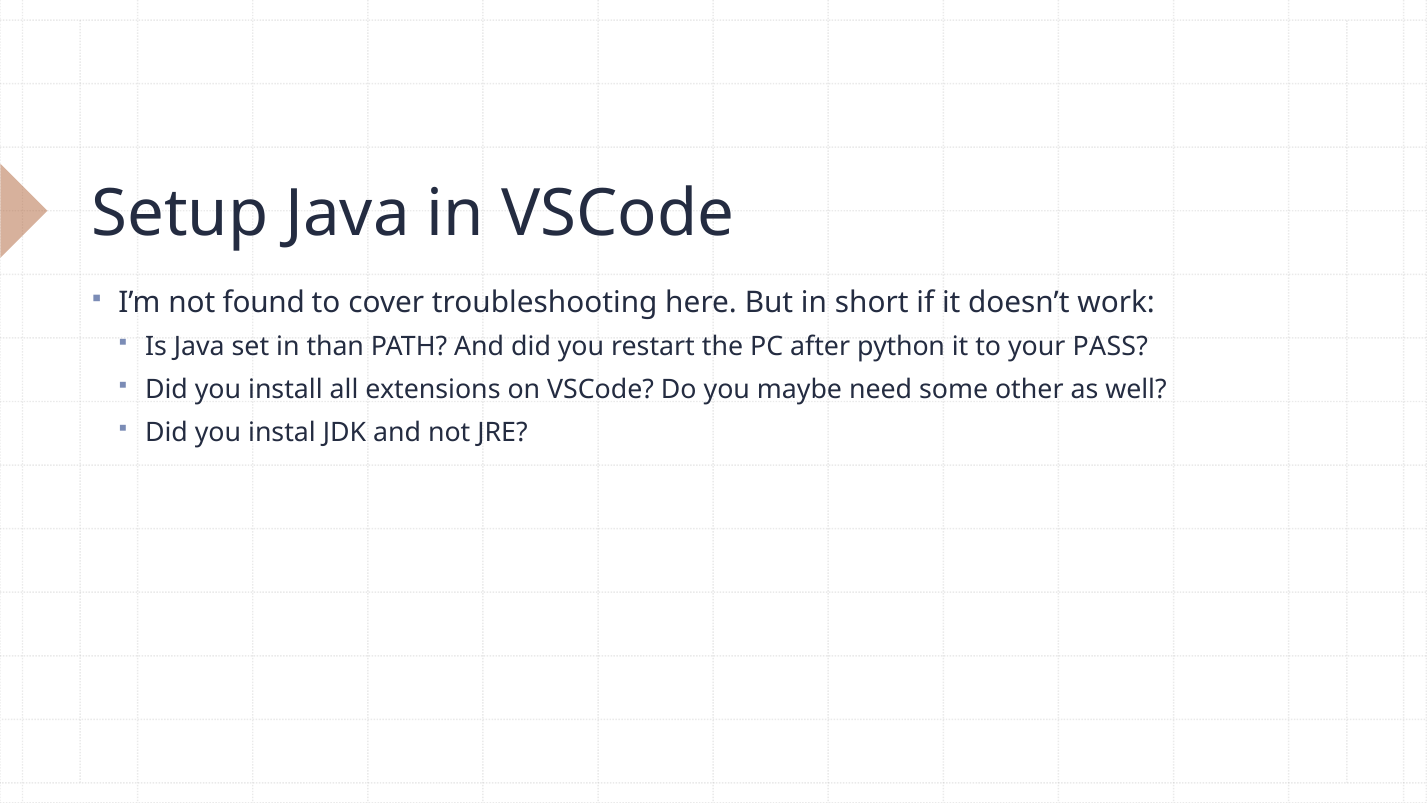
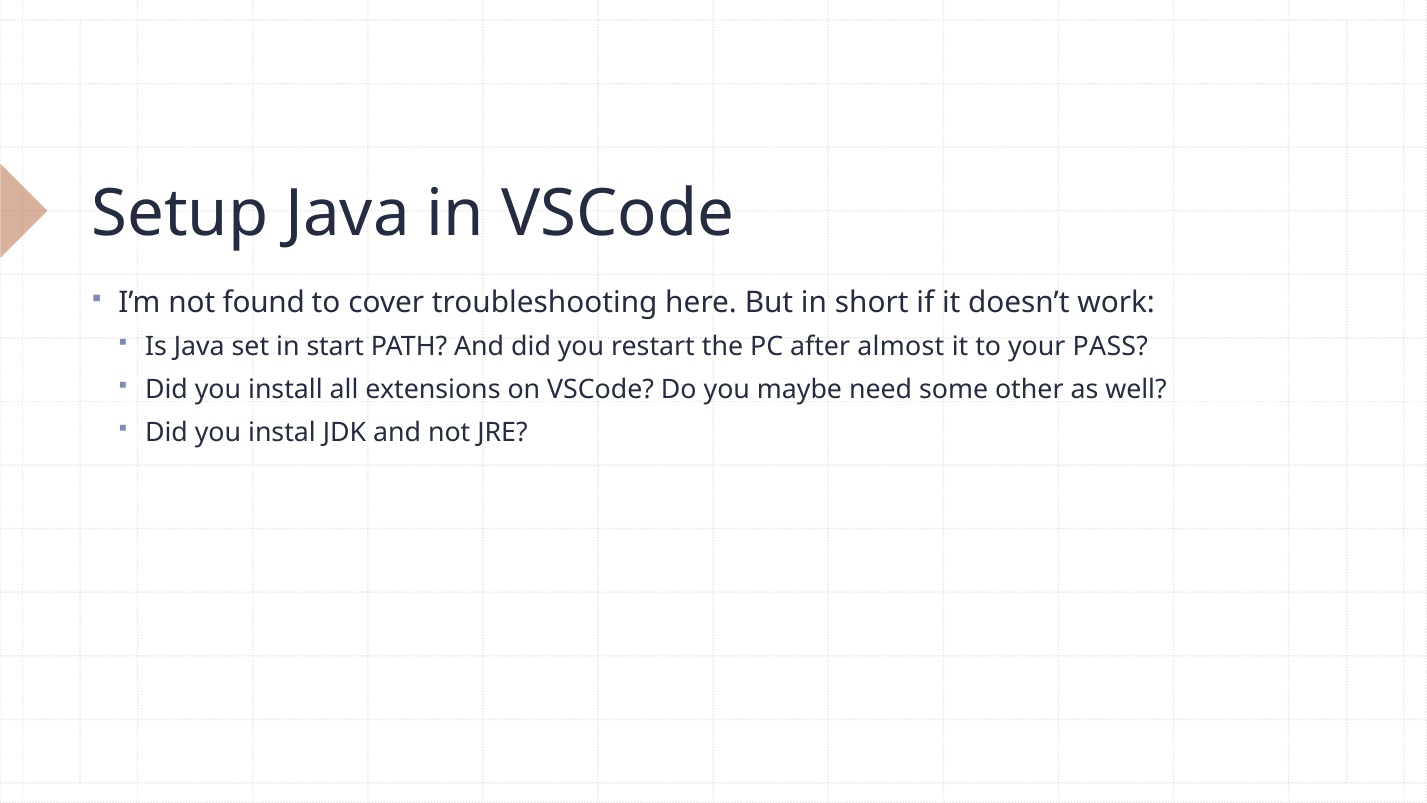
than: than -> start (335, 347)
python: python -> almost (901, 347)
